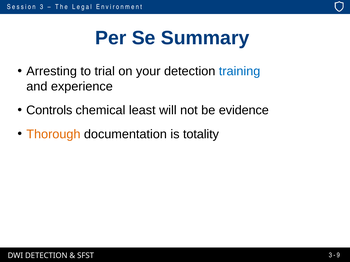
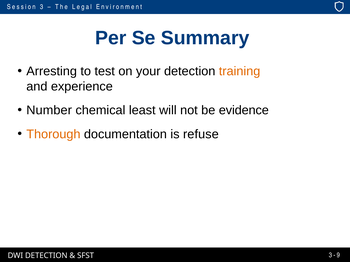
trial: trial -> test (105, 71)
training colour: blue -> orange (240, 71)
Controls: Controls -> Number (49, 111)
totality: totality -> refuse (201, 134)
